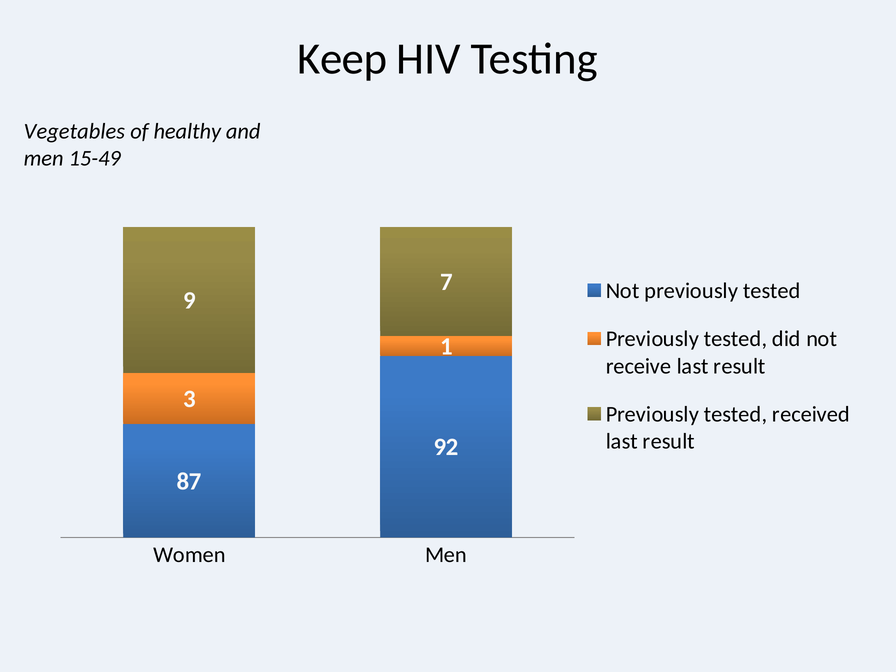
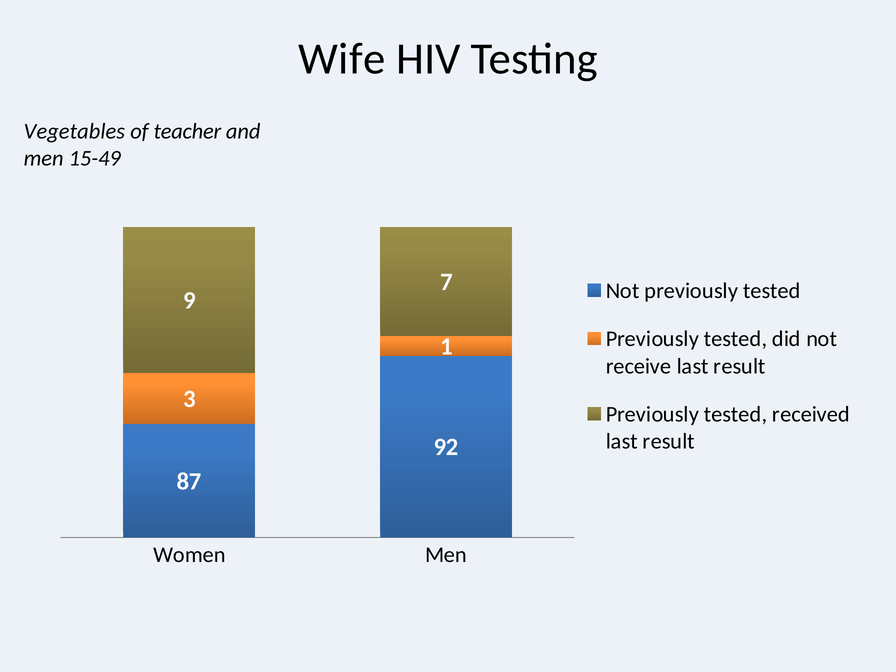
Keep: Keep -> Wife (342, 59)
healthy: healthy -> teacher (187, 131)
